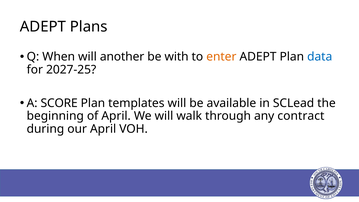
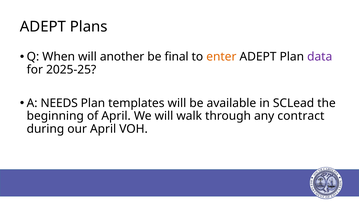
with: with -> final (177, 57)
data colour: blue -> purple (320, 57)
2027-25: 2027-25 -> 2025-25 (71, 70)
SCORE: SCORE -> NEEDS (59, 103)
